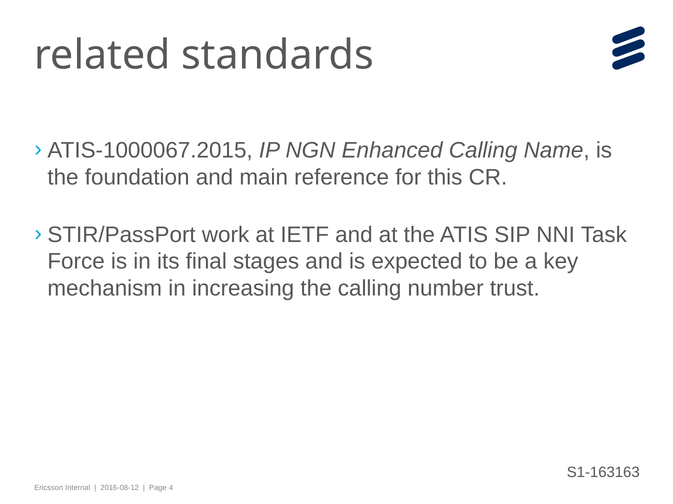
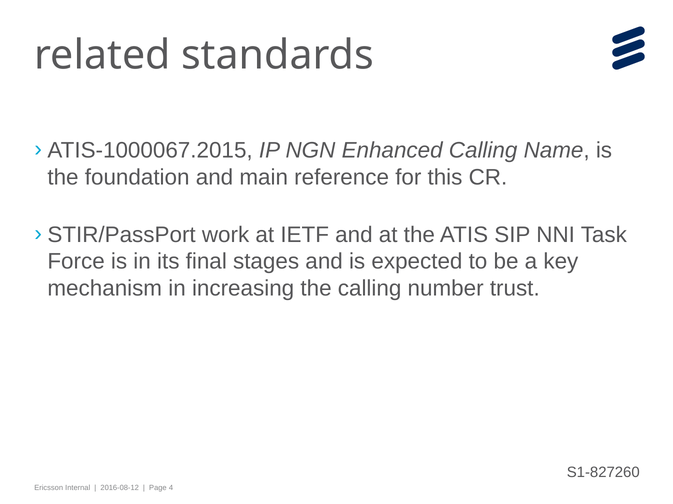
S1-163163: S1-163163 -> S1-827260 (603, 473)
